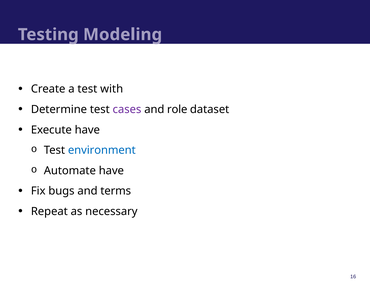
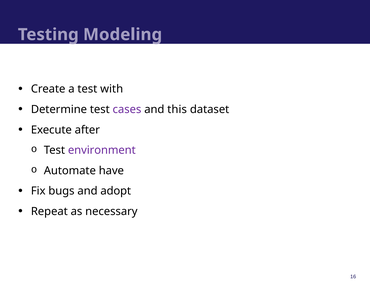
role: role -> this (177, 109)
Execute have: have -> after (87, 130)
environment colour: blue -> purple (102, 150)
terms: terms -> adopt (116, 191)
